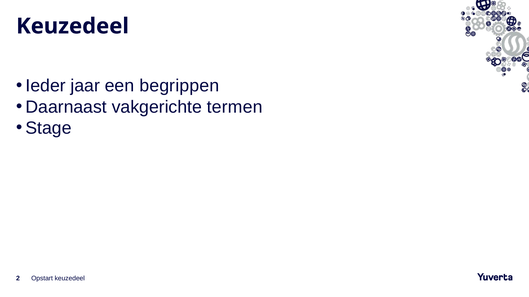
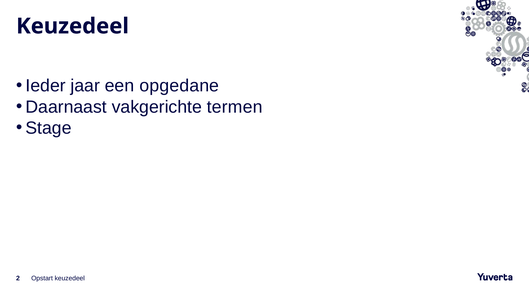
begrippen: begrippen -> opgedane (179, 86)
